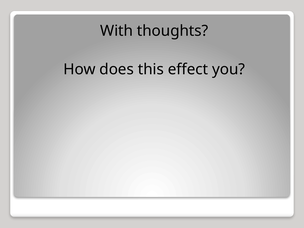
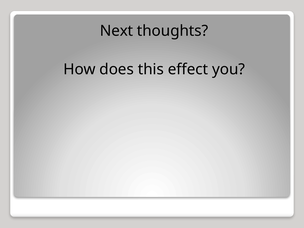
With: With -> Next (117, 31)
